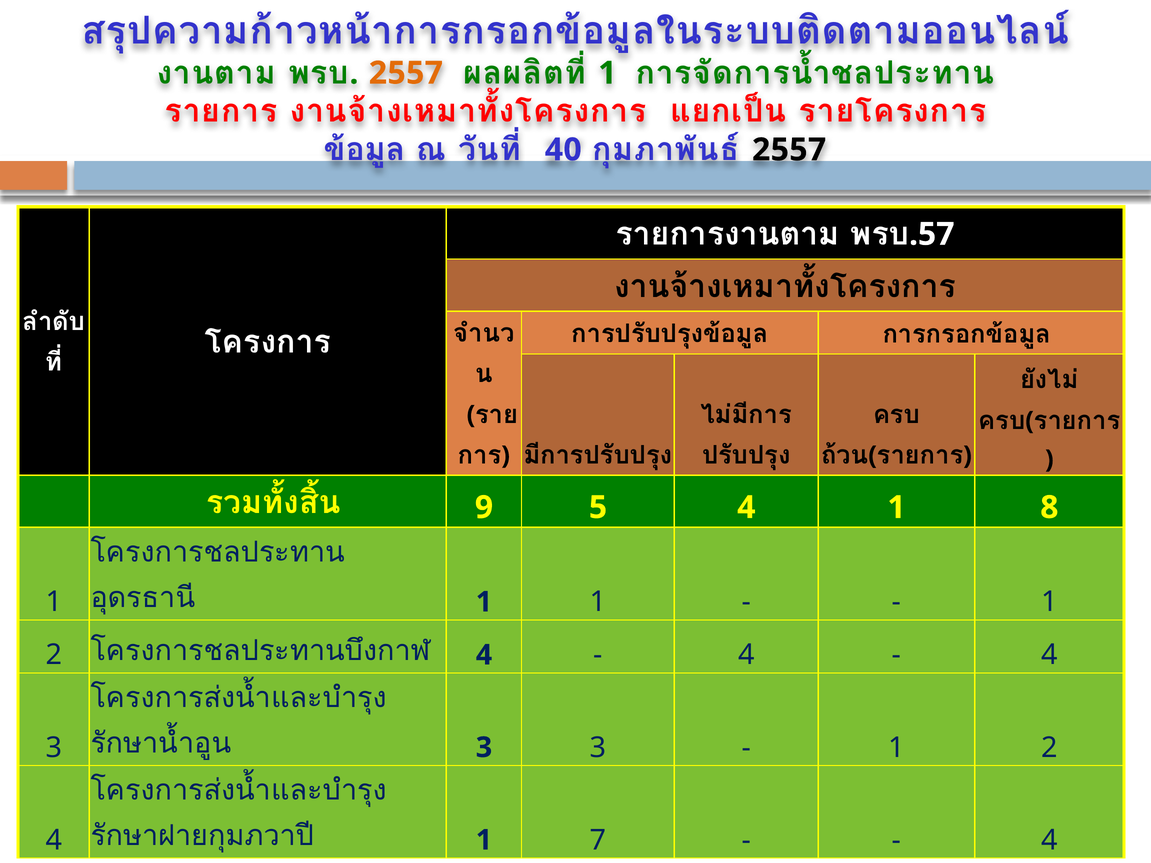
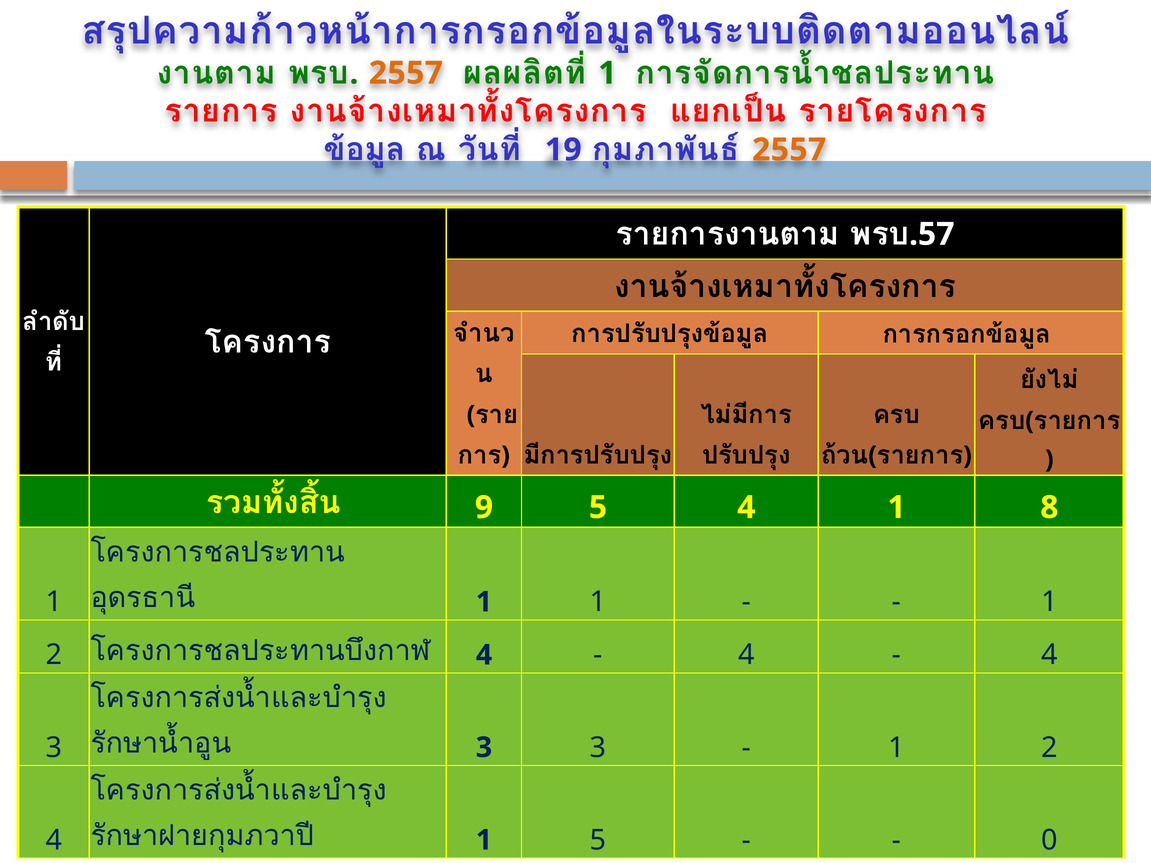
40: 40 -> 19 (563, 150)
2557 colour: black -> orange (789, 150)
1 7: 7 -> 5 (598, 840)
4: 4 -> 0 (1049, 840)
